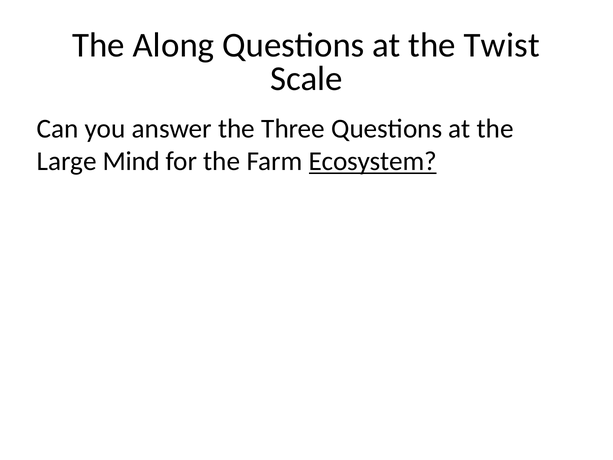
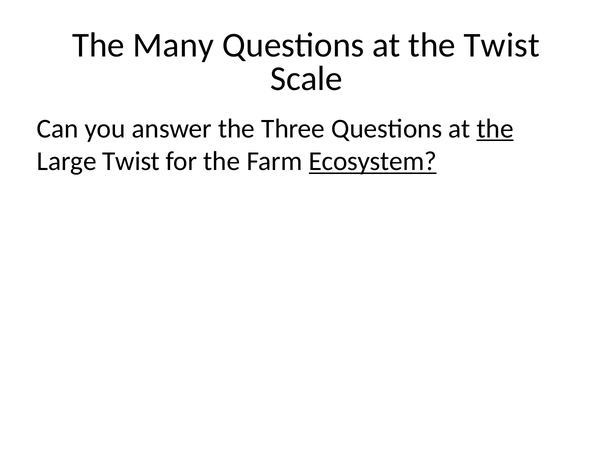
Along: Along -> Many (173, 45)
the underline: none -> present (495, 129)
Large Mind: Mind -> Twist (131, 161)
